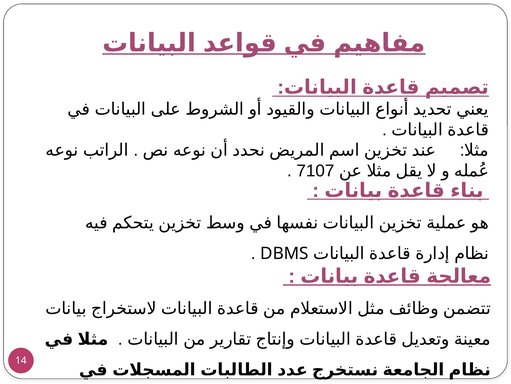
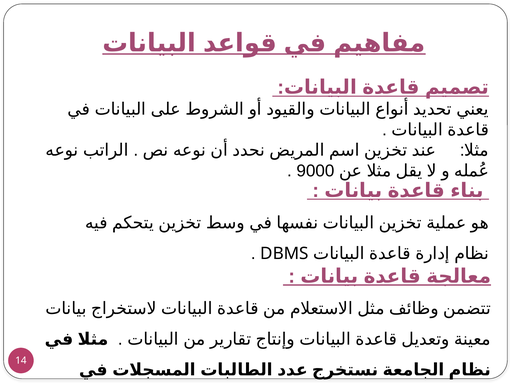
7107: 7107 -> 9000 (315, 170)
